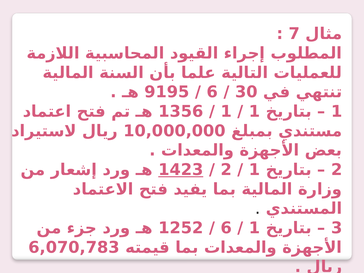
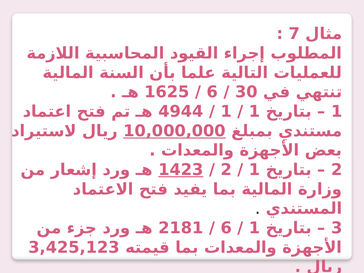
9195: 9195 -> 1625 (167, 92)
1356: 1356 -> 4944 (181, 112)
10,000,000 underline: none -> present (175, 131)
1252: 1252 -> 2181 (181, 228)
6,070,783: 6,070,783 -> 3,425,123 (74, 247)
